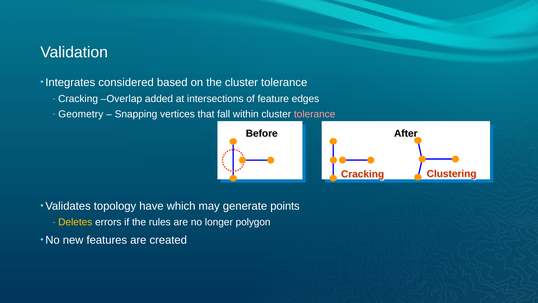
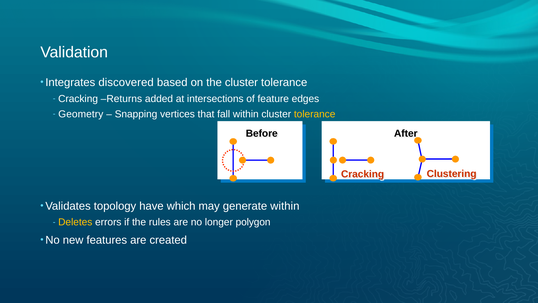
considered: considered -> discovered (126, 82)
Overlap: Overlap -> Returns (121, 99)
tolerance colour: pink -> yellow (315, 114)
generate points: points -> within (285, 206)
